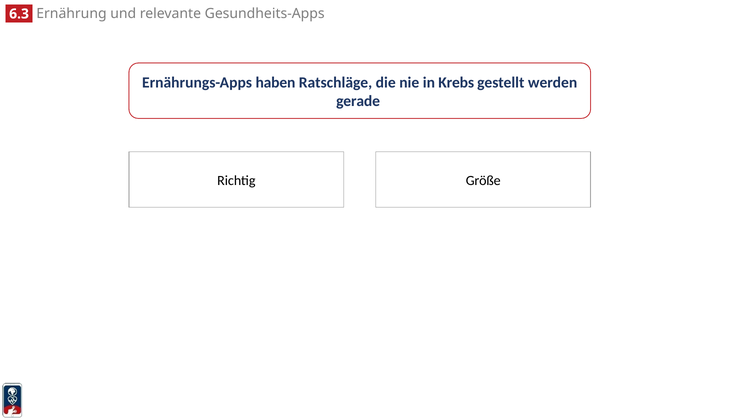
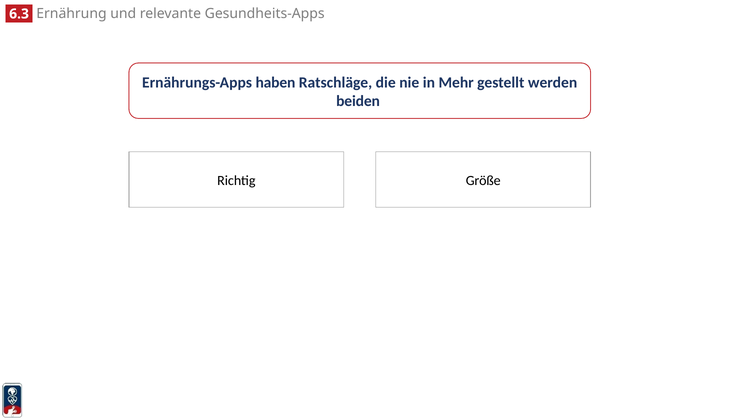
Krebs: Krebs -> Mehr (456, 82)
gerade: gerade -> beiden (358, 101)
